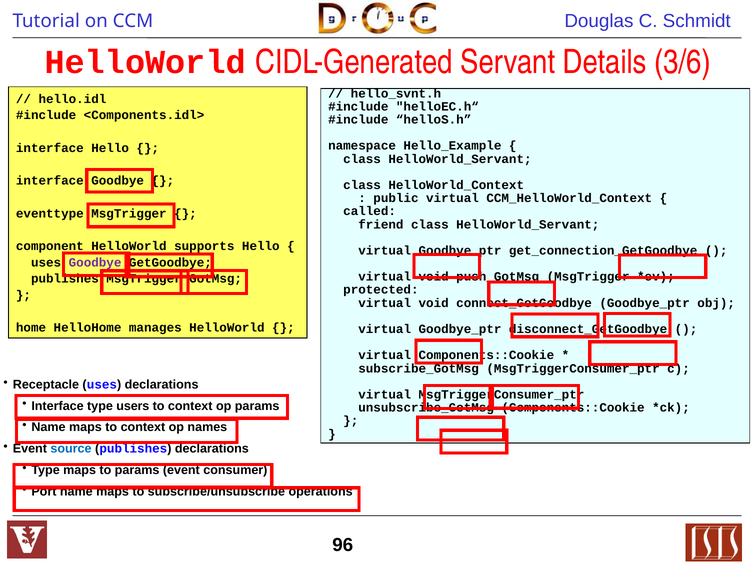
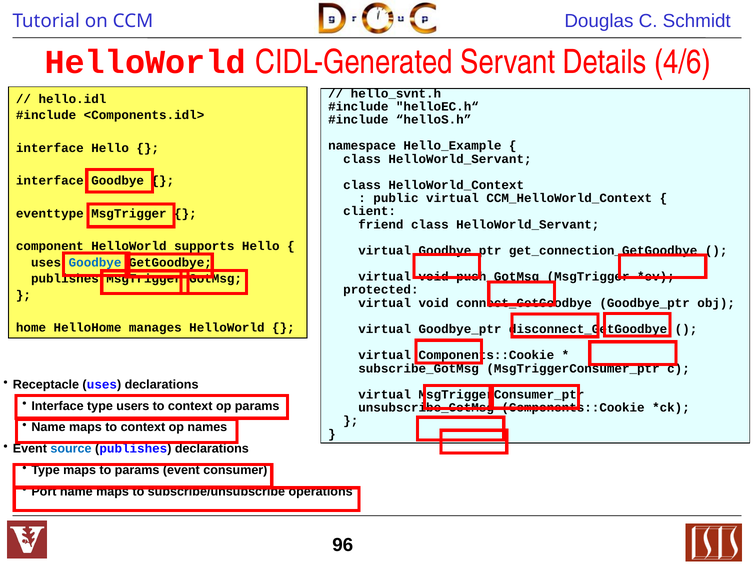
3/6: 3/6 -> 4/6 (682, 62)
called: called -> client (370, 211)
Goodbye colour: purple -> blue (95, 262)
